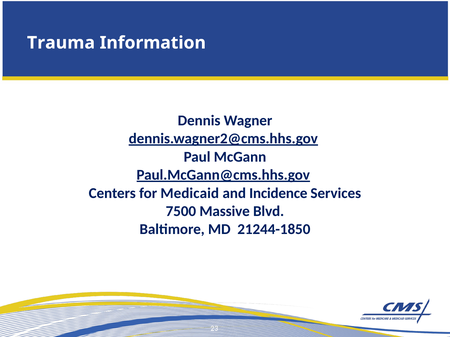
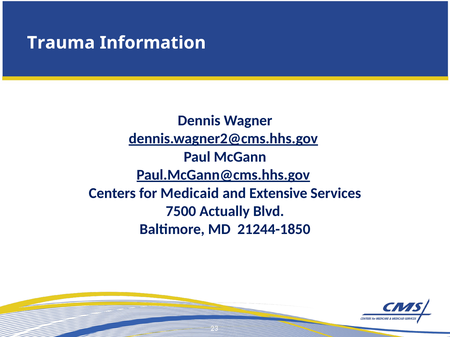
Incidence: Incidence -> Extensive (278, 193)
Massive: Massive -> Actually (225, 211)
